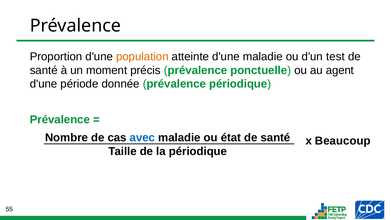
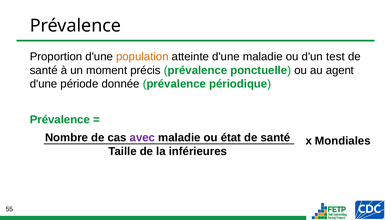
avec colour: blue -> purple (142, 138)
Beaucoup: Beaucoup -> Mondiales (343, 141)
la périodique: périodique -> inférieures (198, 151)
